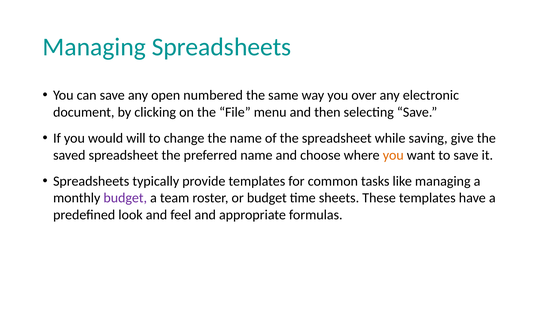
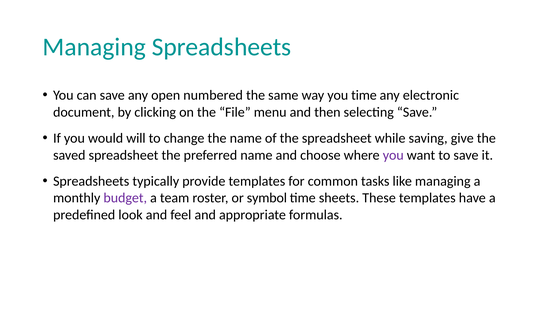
you over: over -> time (364, 95)
you colour: orange -> purple (393, 155)
or budget: budget -> symbol (267, 198)
